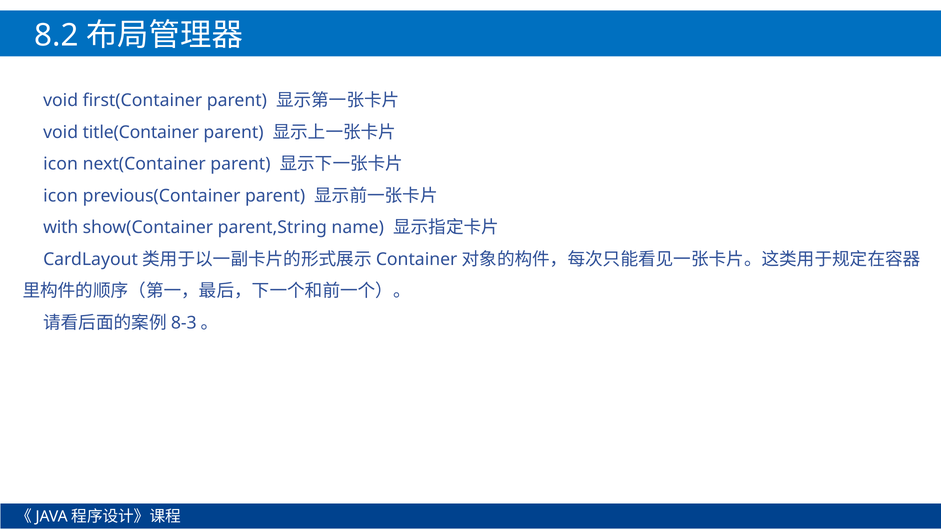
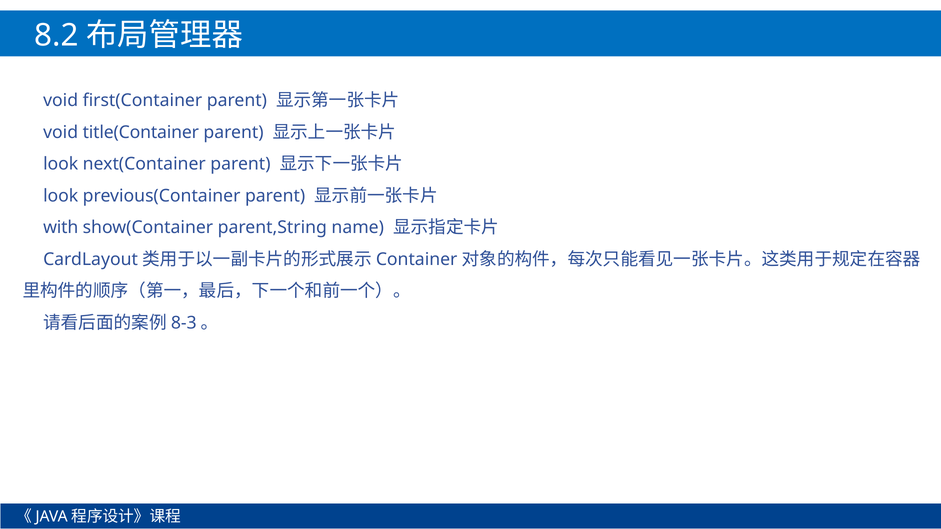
icon: icon -> look (61, 164)
icon: icon -> look (61, 196)
